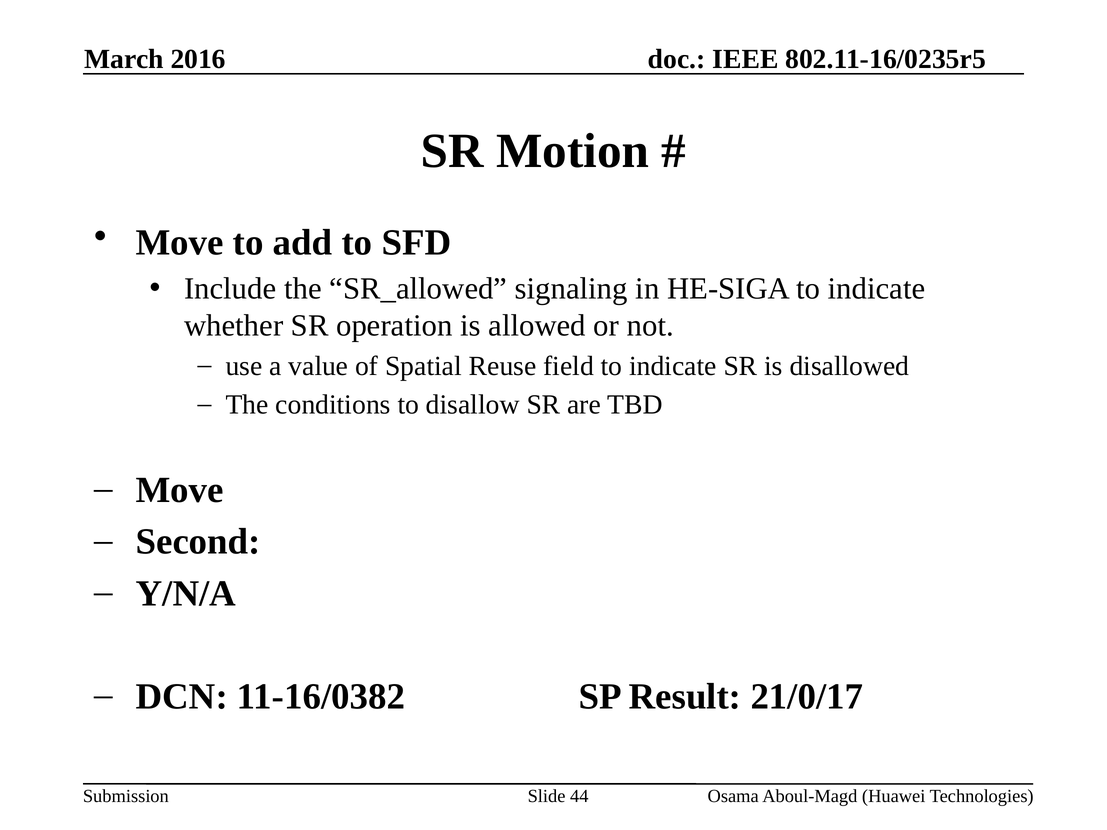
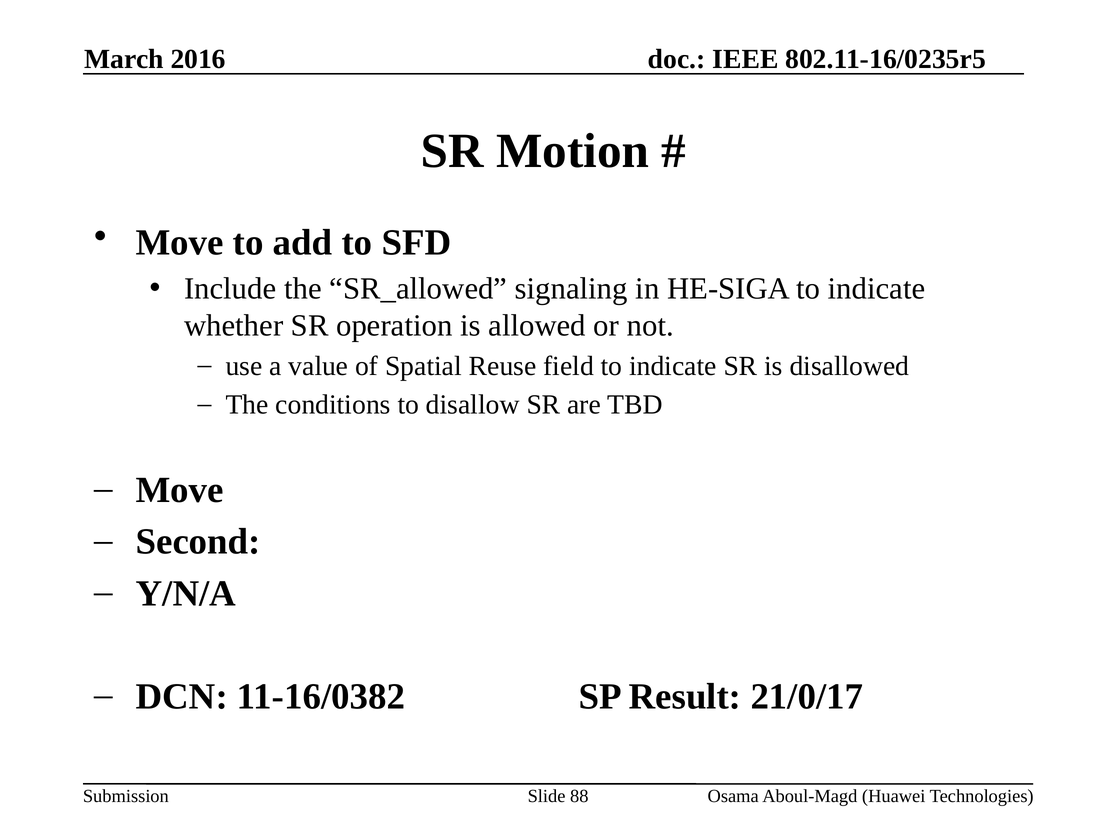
44: 44 -> 88 (579, 796)
